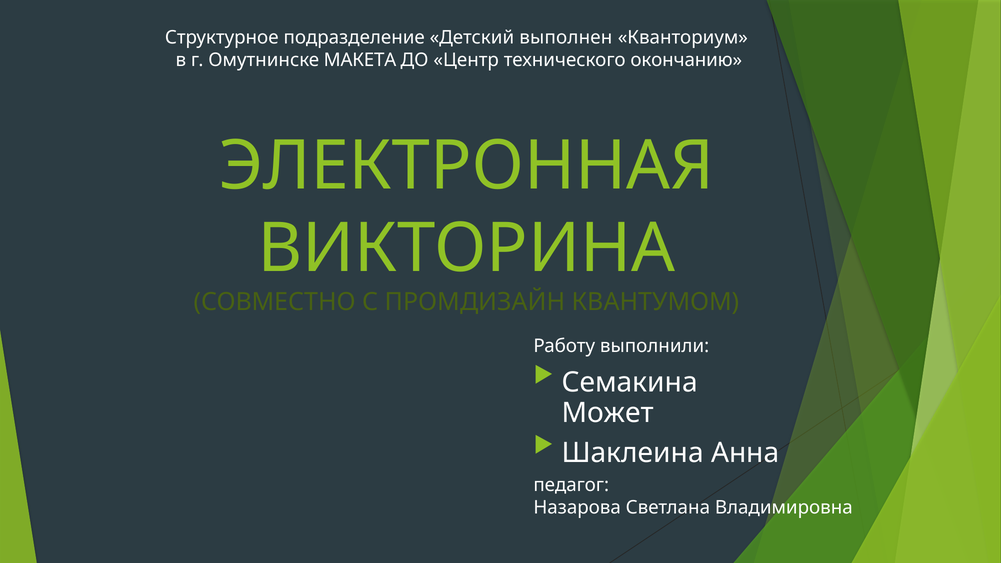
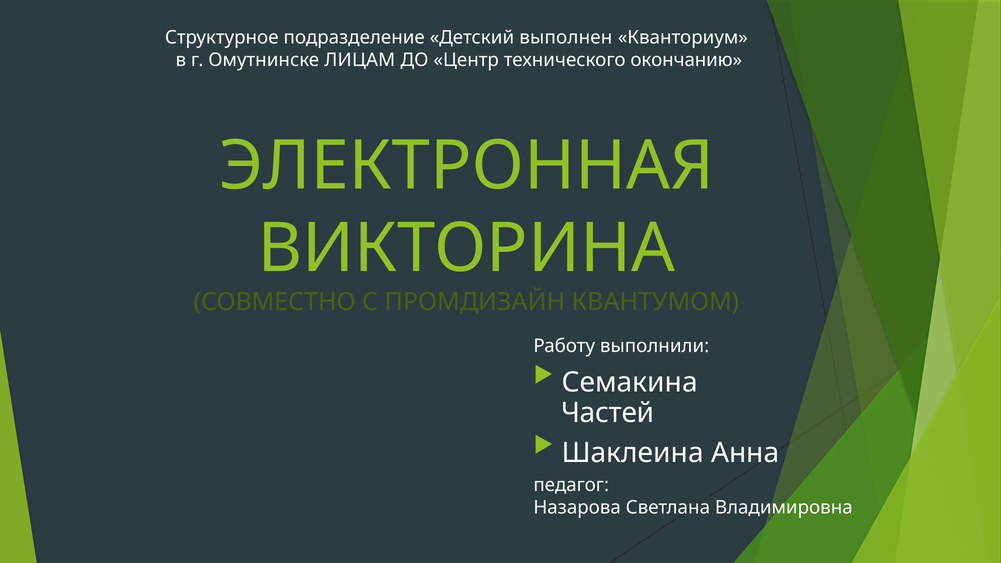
МАКЕТА: МАКЕТА -> ЛИЦАМ (360, 60)
Может: Может -> Частей (608, 413)
